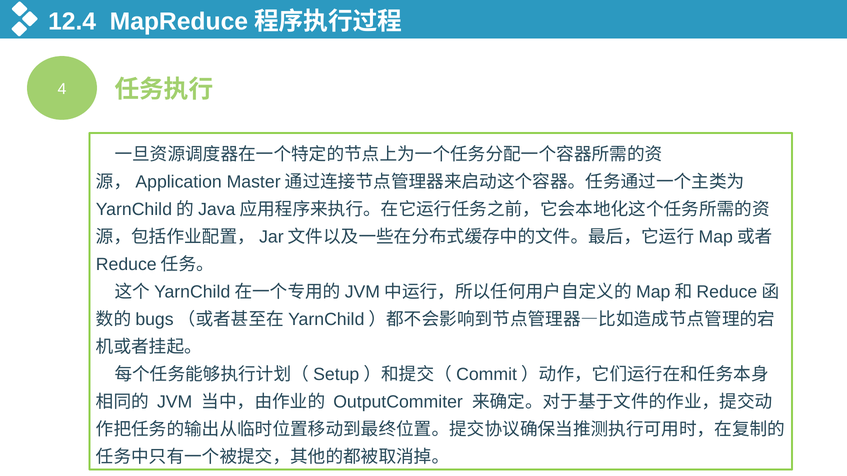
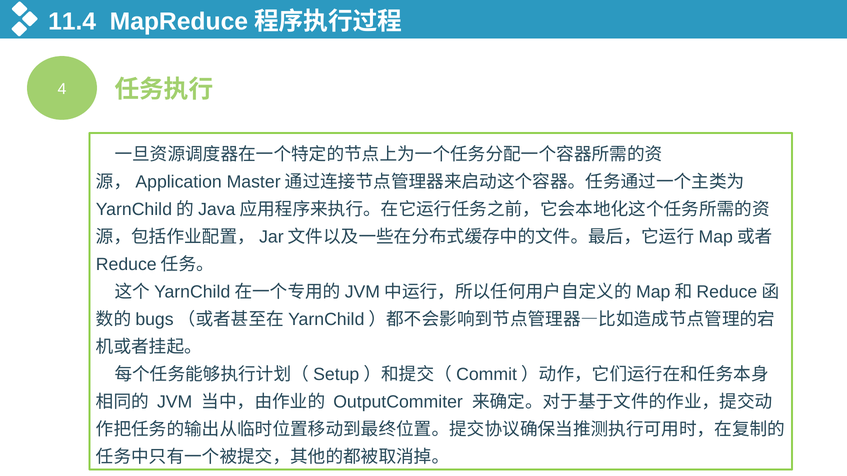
12.4: 12.4 -> 11.4 (72, 22)
